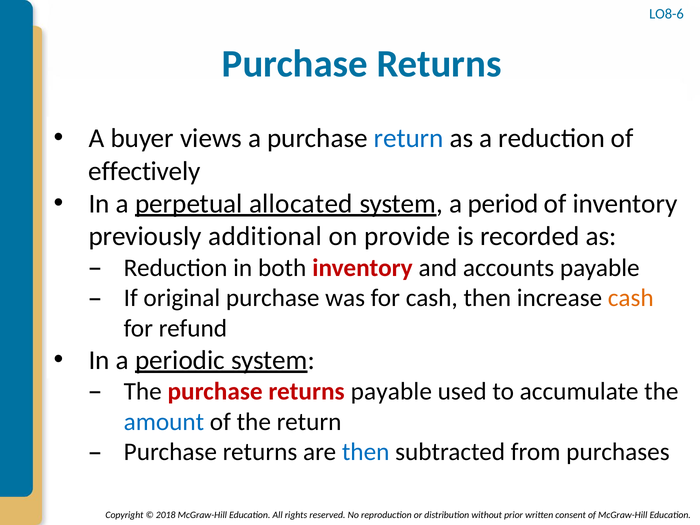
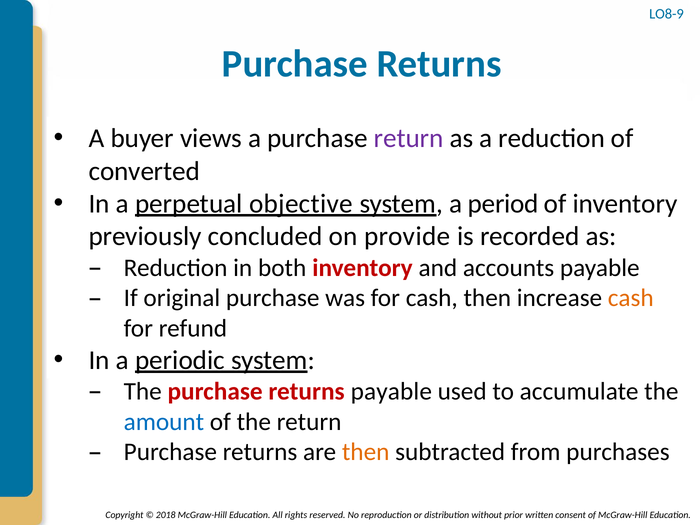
LO8-6: LO8-6 -> LO8-9 (667, 14)
return colour: blue -> purple (409, 138)
effectively: effectively -> converted (144, 171)
allocated: allocated -> objective (301, 204)
additional: additional -> concluded (265, 236)
then colour: blue -> orange (366, 452)
